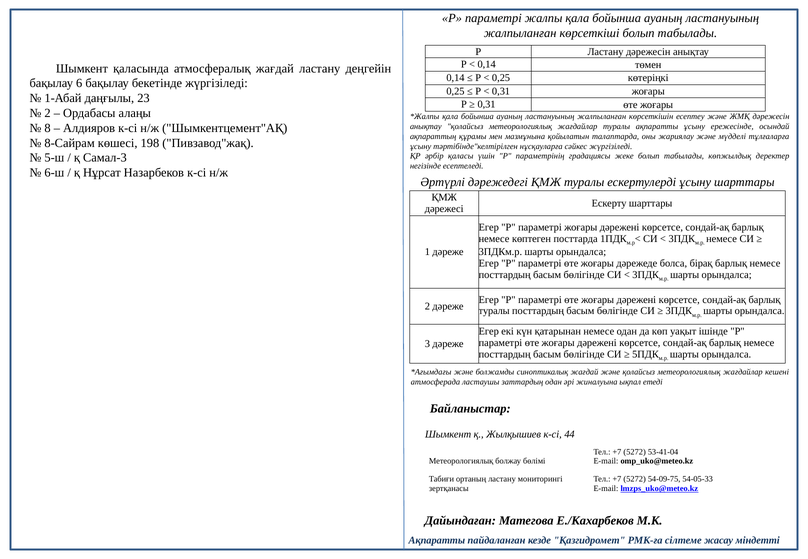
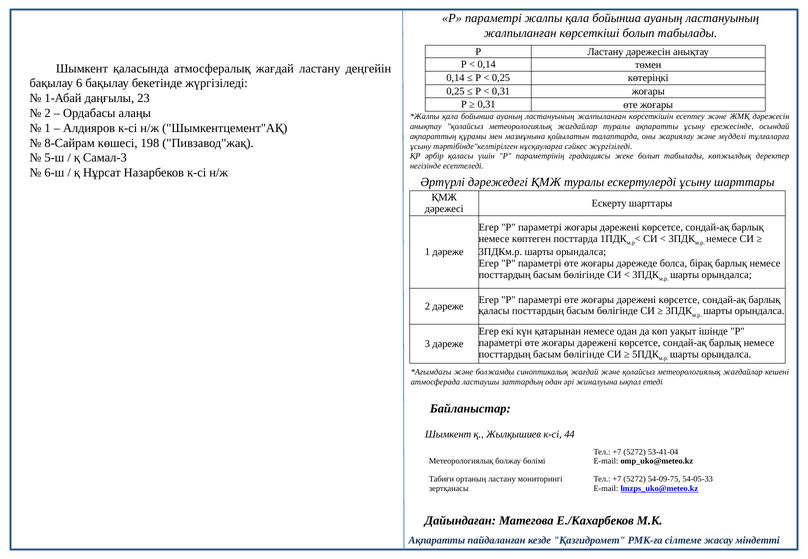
8: 8 -> 1 (48, 128)
туралы: туралы -> қаласы (494, 311)
